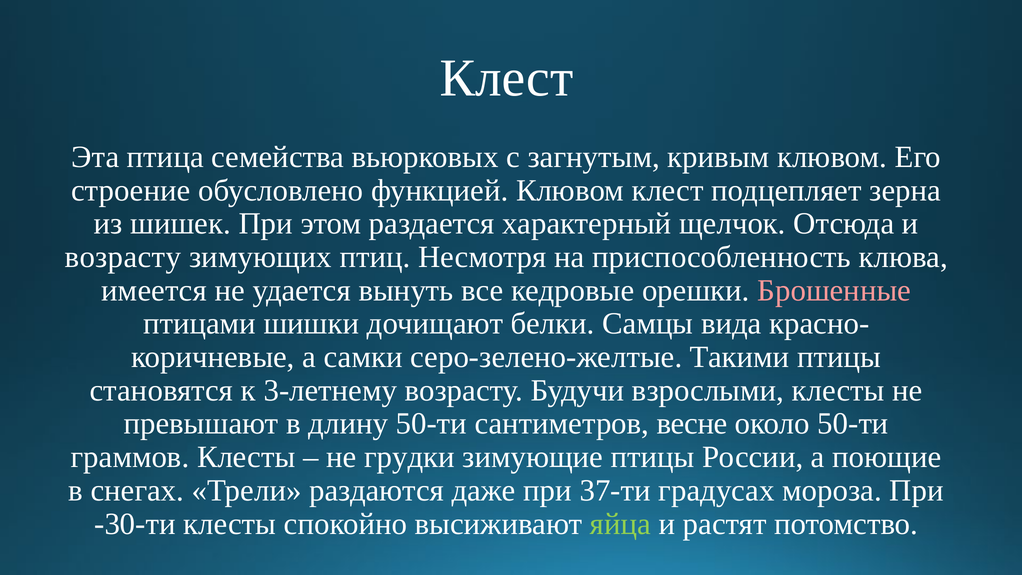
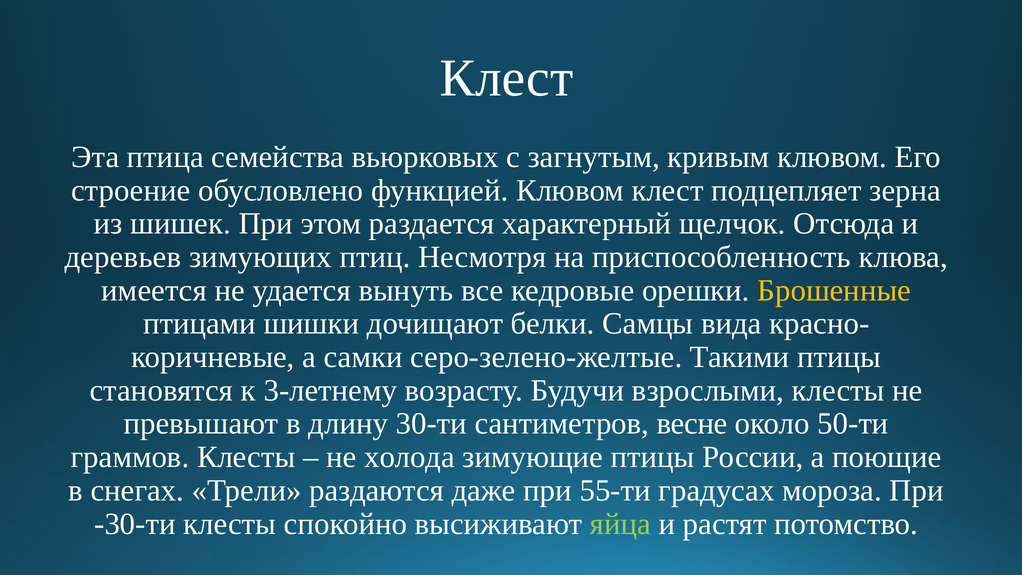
возрасту: возрасту -> деревьев (123, 257)
Брошенные colour: pink -> yellow (834, 290)
длину 50-ти: 50-ти -> 30-ти (431, 424)
грудки: грудки -> холода (409, 457)
37-ти: 37-ти -> 55-ти (615, 490)
